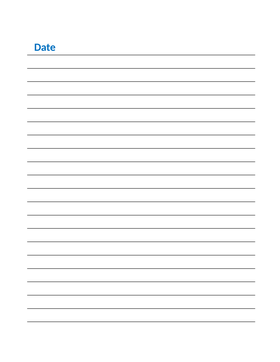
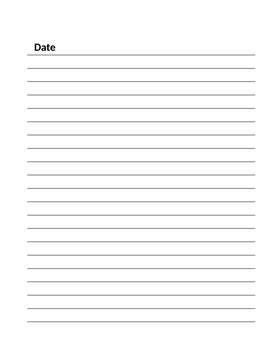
Date colour: blue -> black (45, 47)
